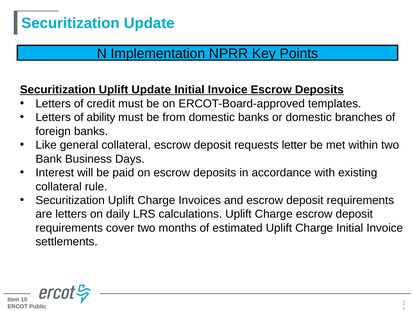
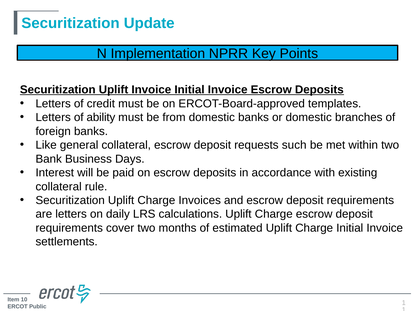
Uplift Update: Update -> Invoice (151, 90)
letter: letter -> such (294, 145)
